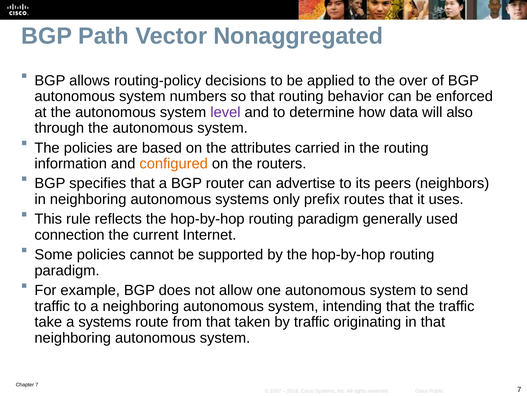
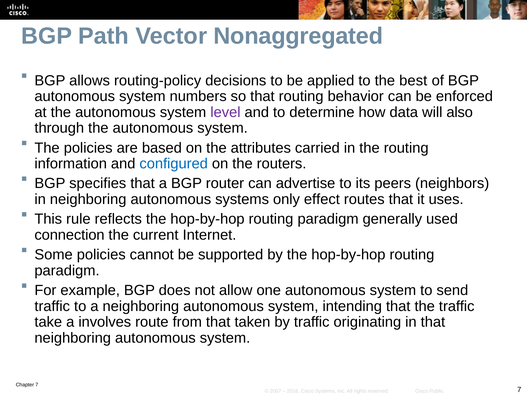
over: over -> best (413, 80)
configured colour: orange -> blue (174, 163)
prefix: prefix -> effect (322, 199)
a systems: systems -> involves (105, 321)
